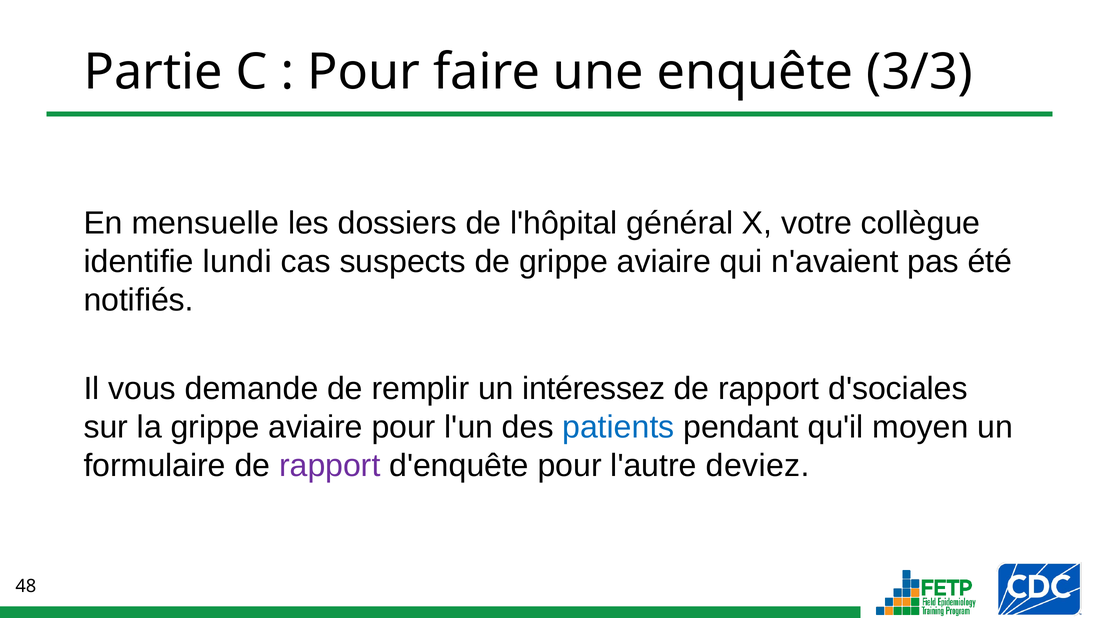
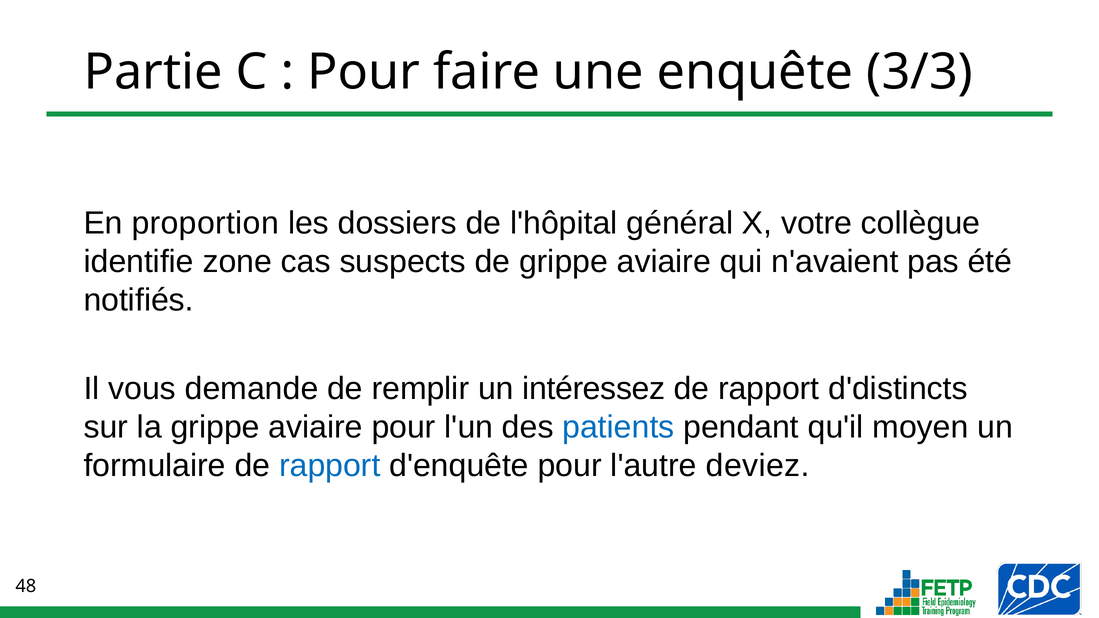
mensuelle: mensuelle -> proportion (205, 223)
lundi: lundi -> zone (237, 262)
d'sociales: d'sociales -> d'distincts (898, 389)
rapport colour: purple -> blue (330, 466)
